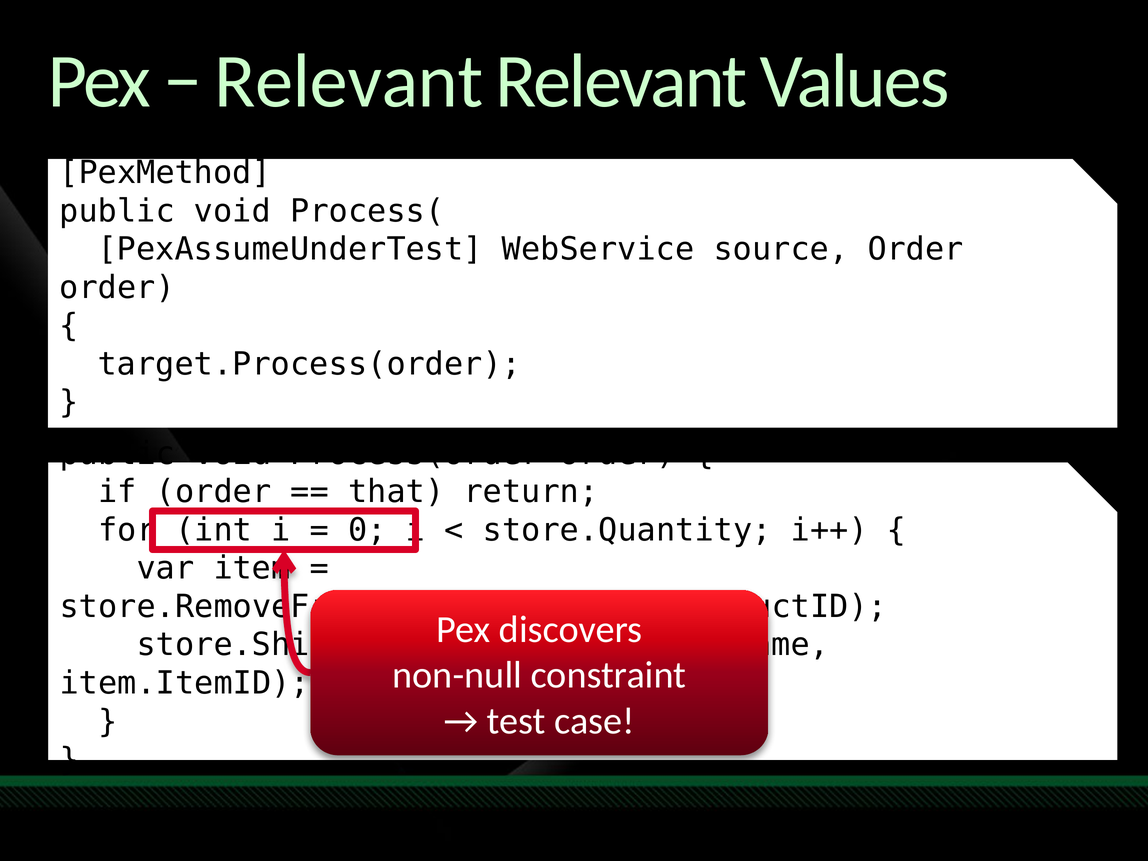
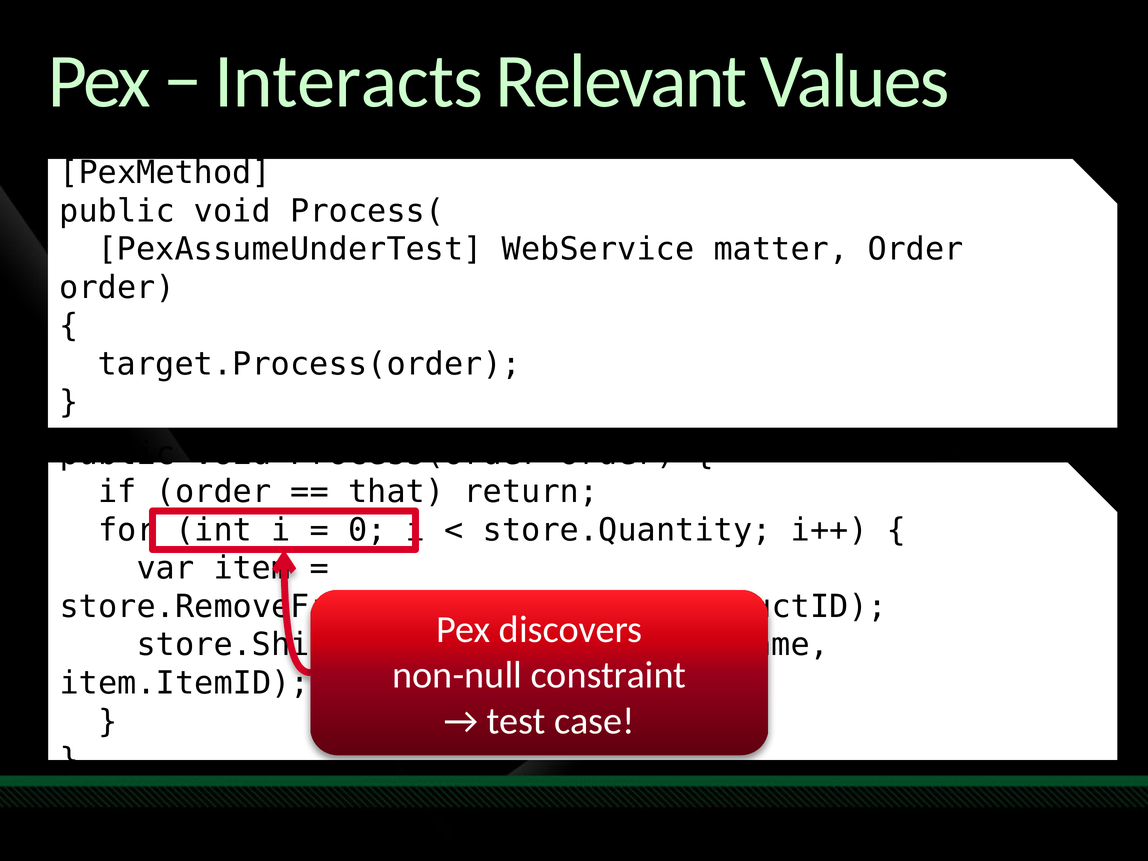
Relevant: Relevant -> Interacts (349, 82)
source: source -> matter (781, 249)
